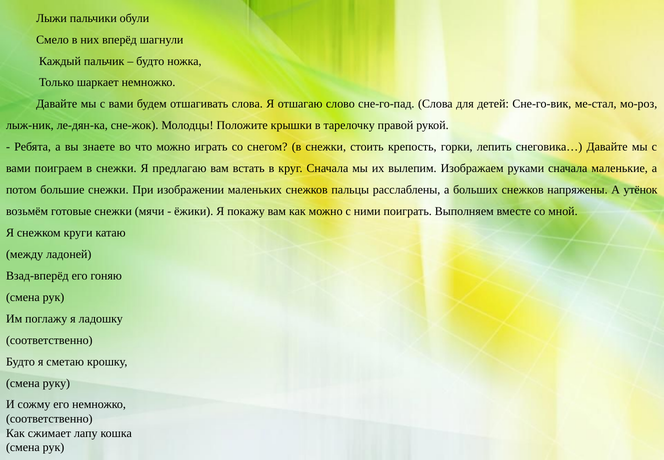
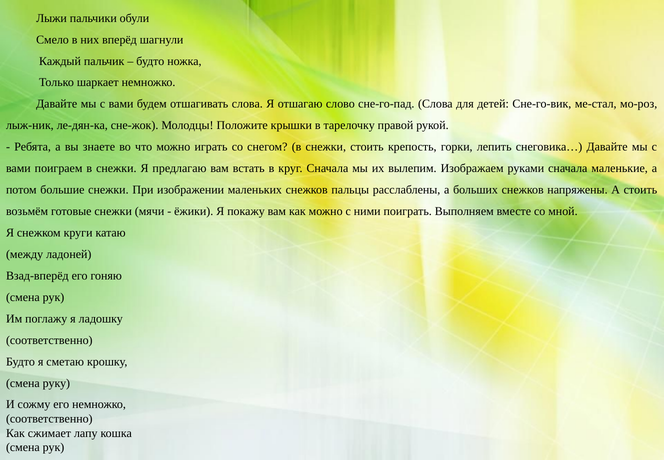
А утёнок: утёнок -> стоить (640, 190)
